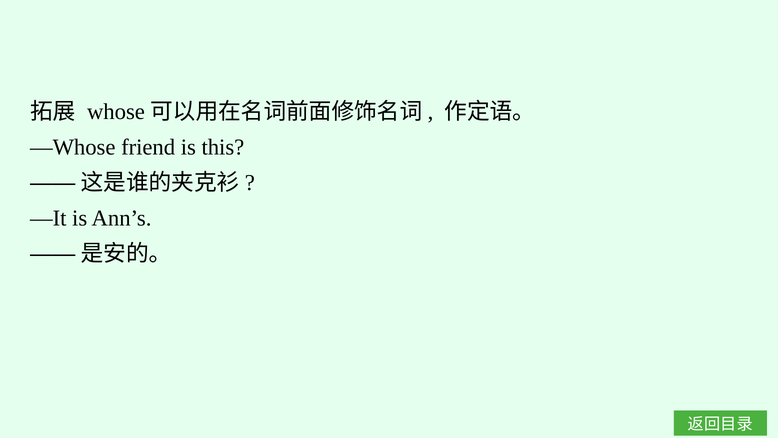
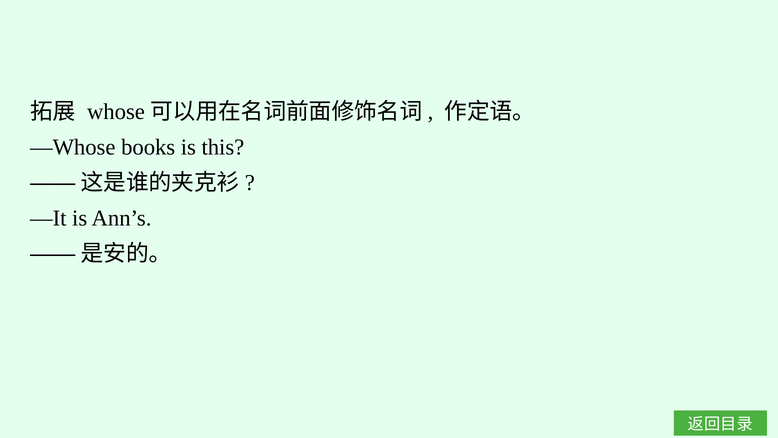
friend: friend -> books (148, 147)
